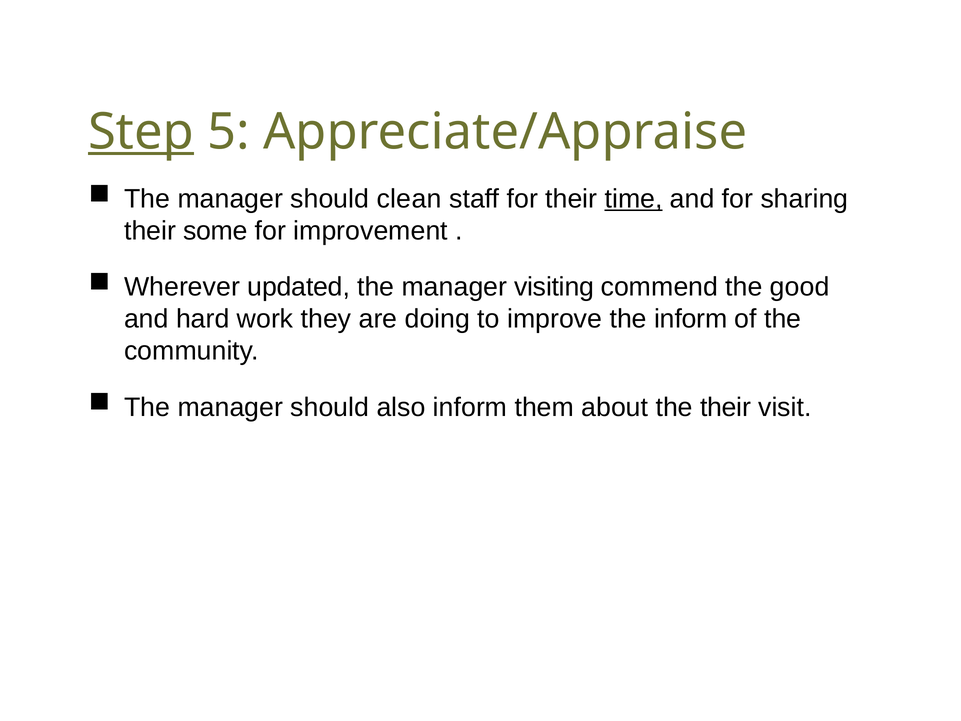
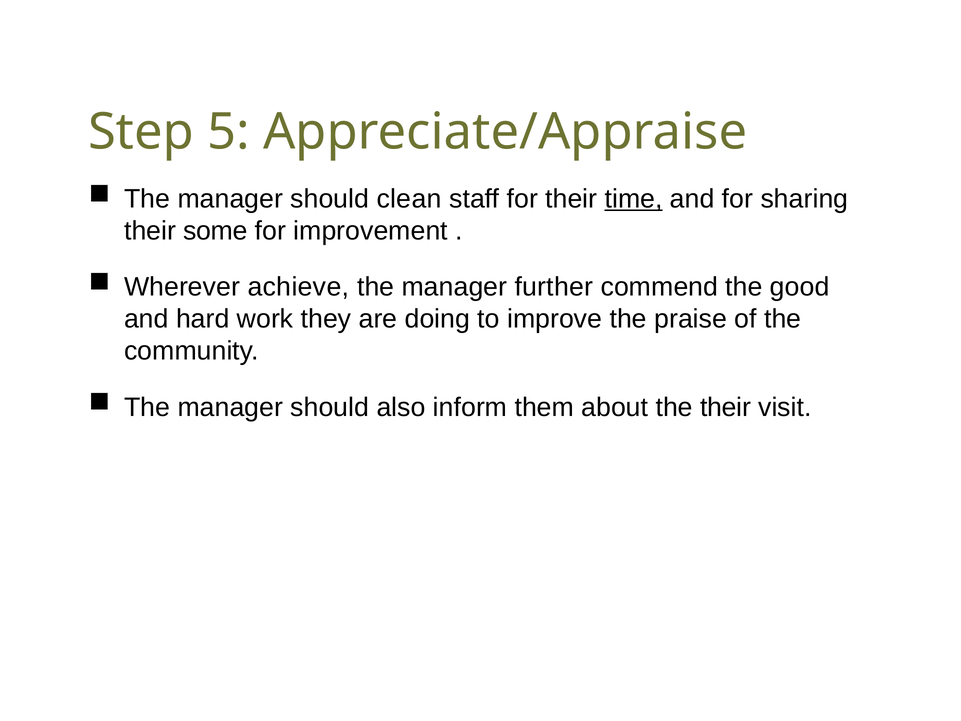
Step underline: present -> none (141, 132)
updated: updated -> achieve (298, 287)
visiting: visiting -> further (554, 287)
the inform: inform -> praise (691, 319)
